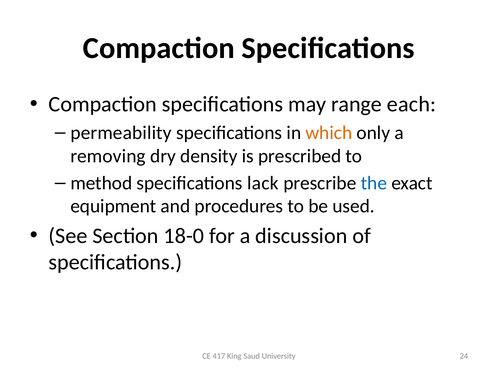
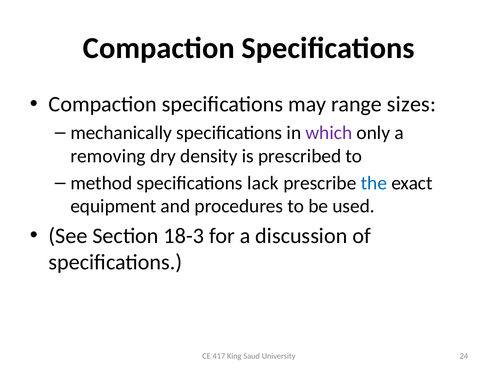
each: each -> sizes (412, 104)
permeability: permeability -> mechanically (121, 133)
which colour: orange -> purple (329, 133)
18-0: 18-0 -> 18-3 (184, 236)
